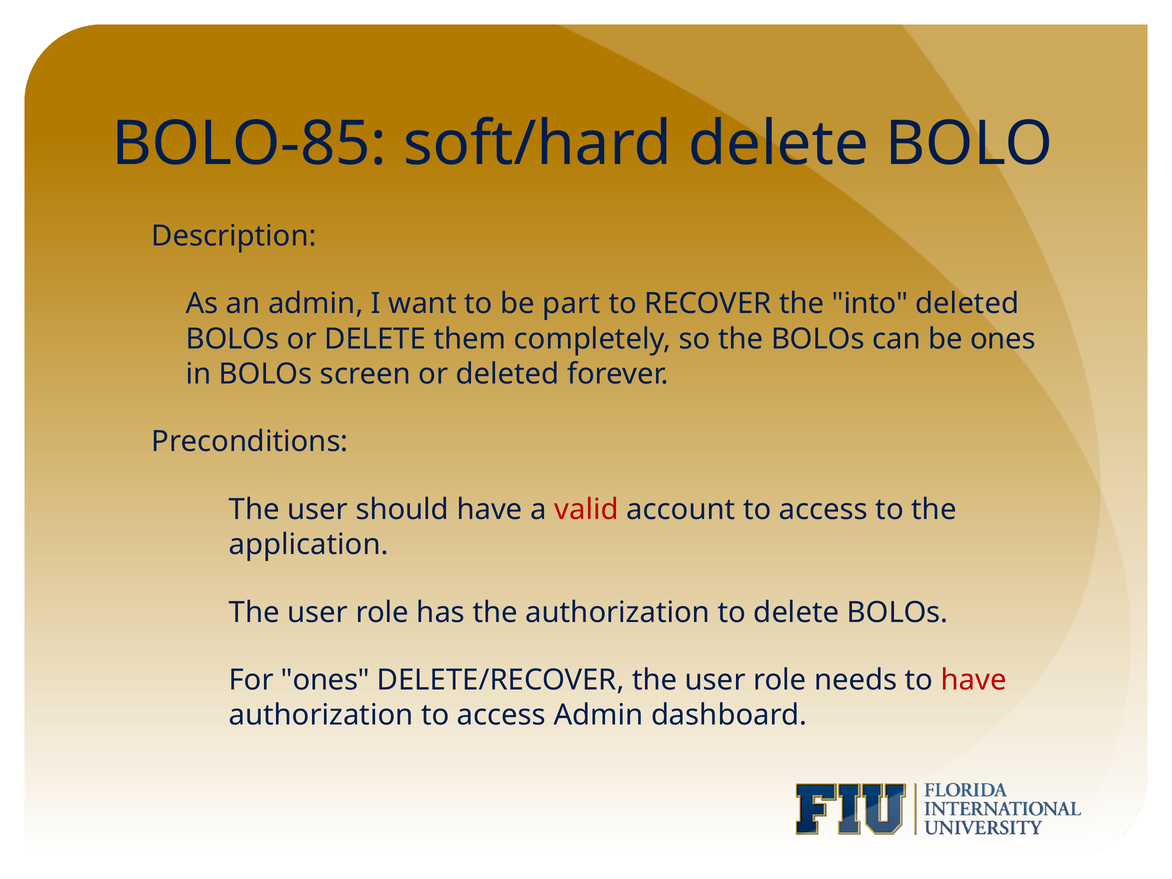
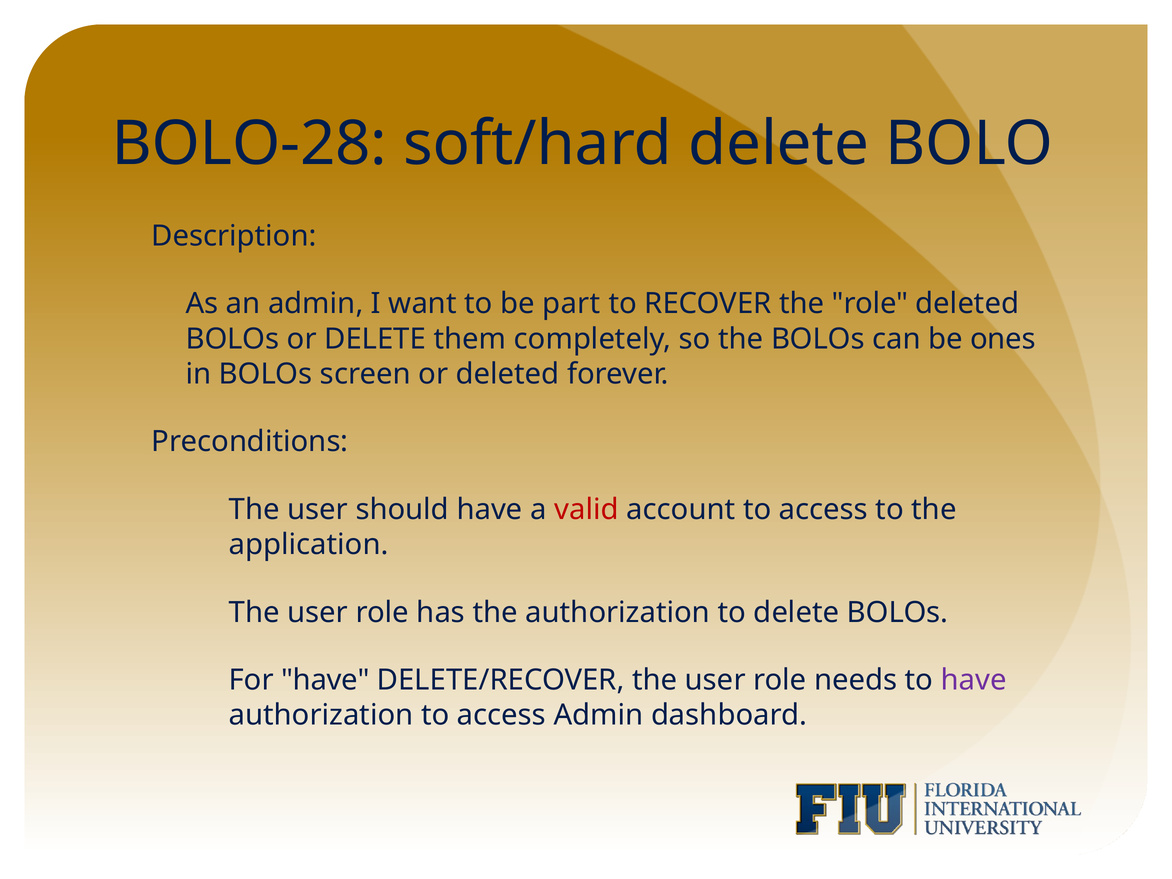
BOLO-85: BOLO-85 -> BOLO-28 (249, 144)
the into: into -> role (870, 304)
For ones: ones -> have (325, 680)
have colour: red -> purple (974, 680)
